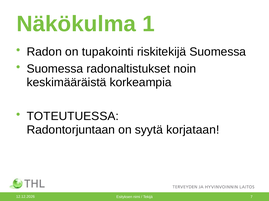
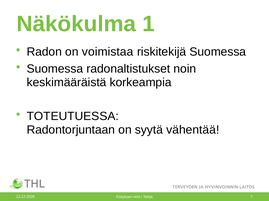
tupakointi: tupakointi -> voimistaa (108, 52)
korjataan: korjataan -> vähentää (193, 130)
